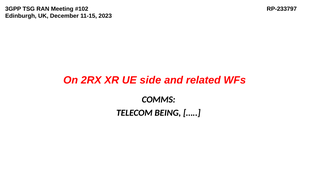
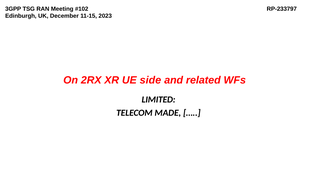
COMMS: COMMS -> LIMITED (159, 100)
BEING: BEING -> MADE (168, 113)
